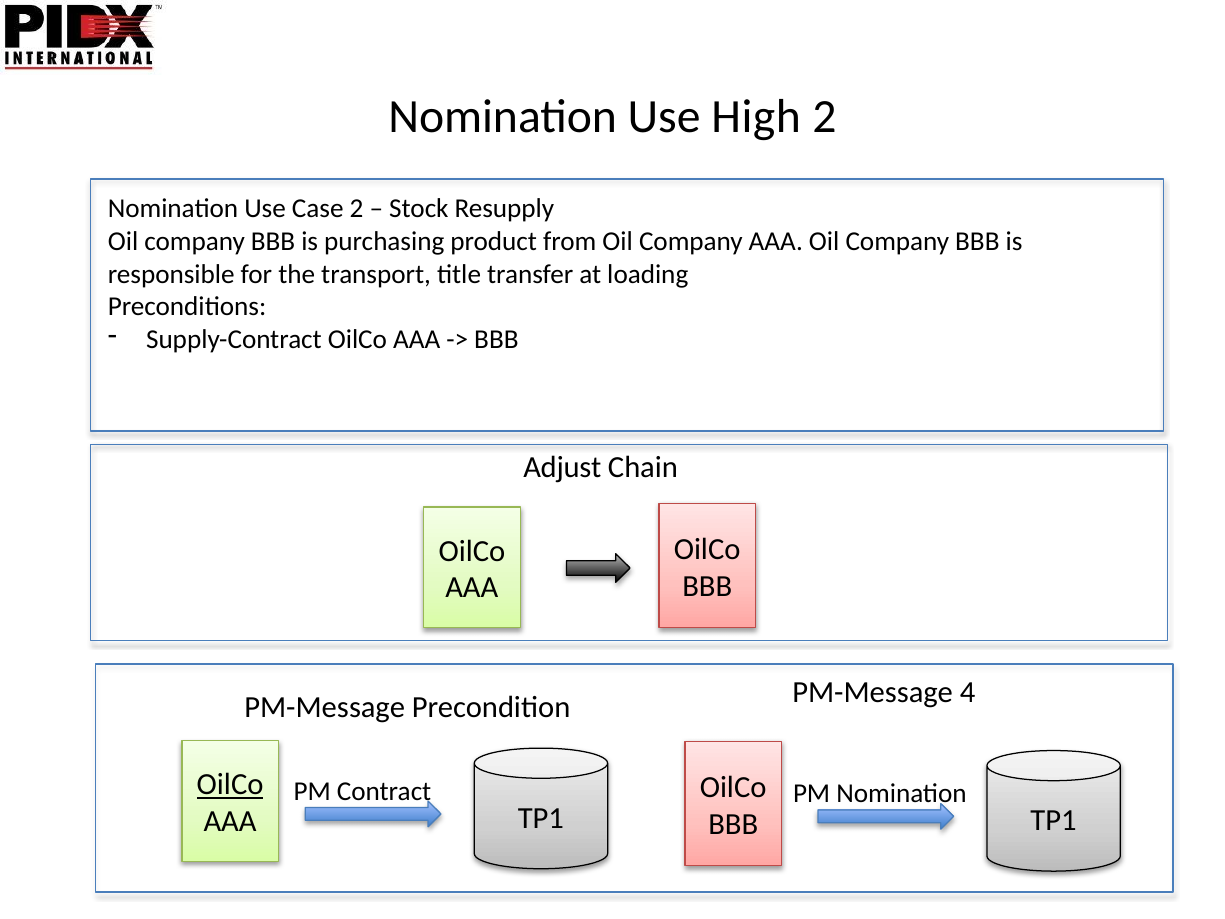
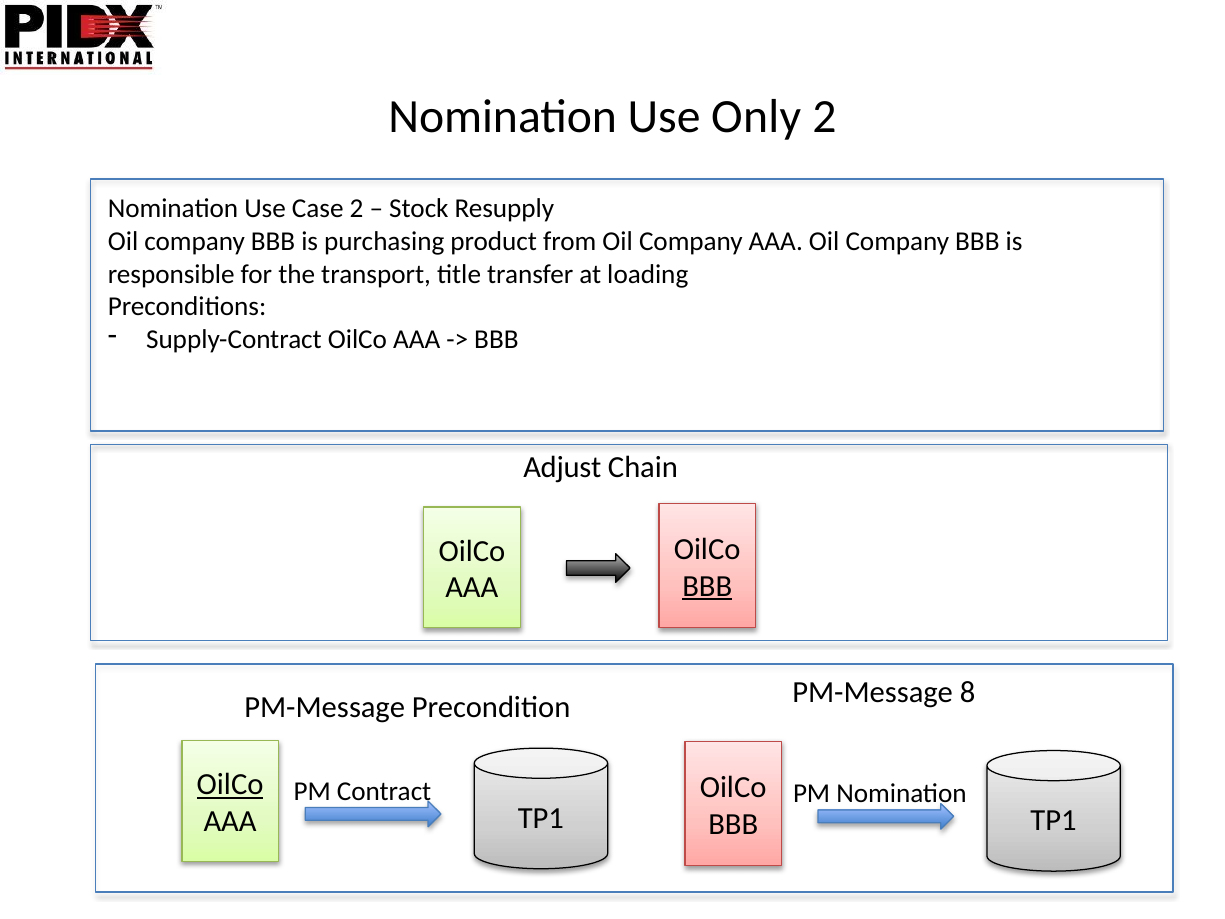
High: High -> Only (756, 117)
BBB underline: none -> present (707, 586)
4: 4 -> 8 (968, 692)
